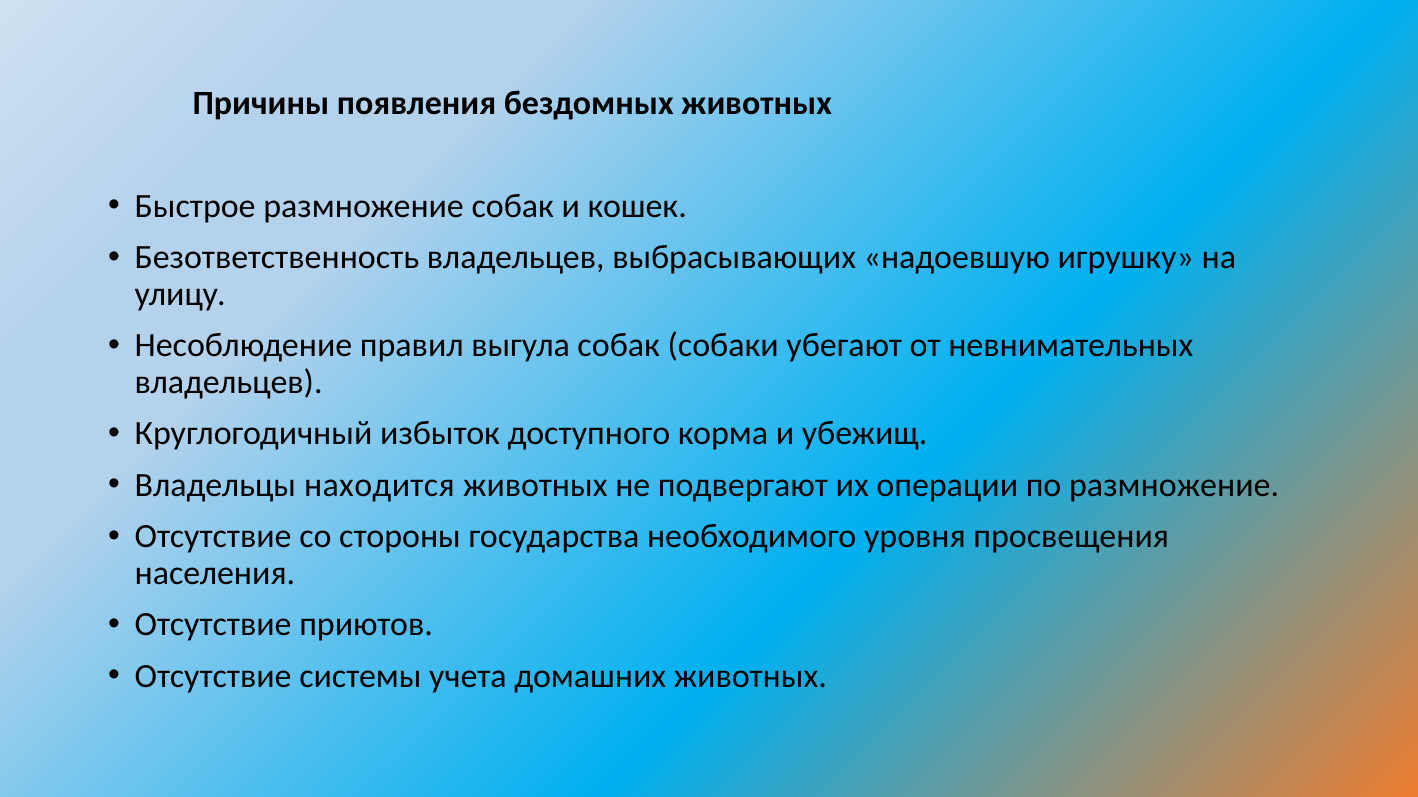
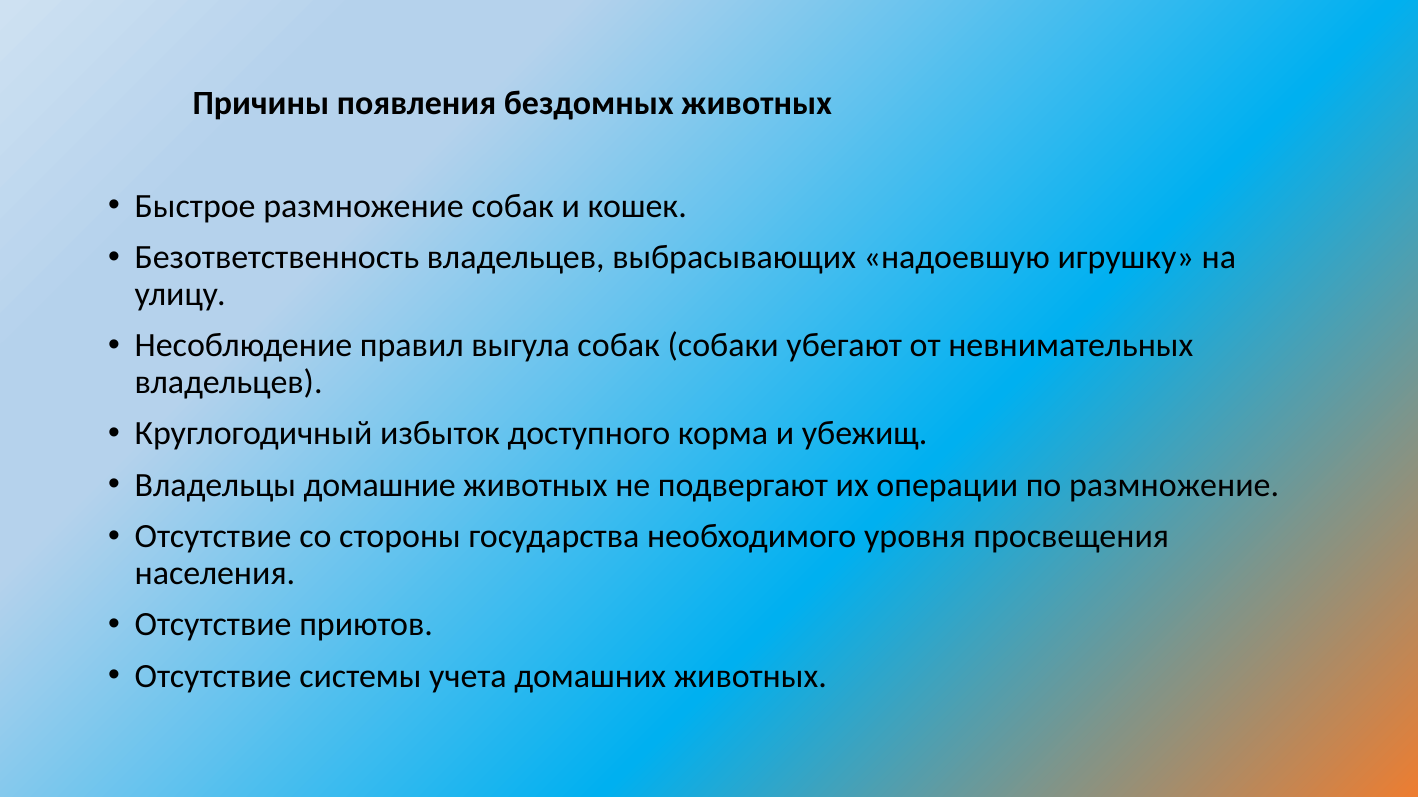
находится: находится -> домашние (380, 485)
